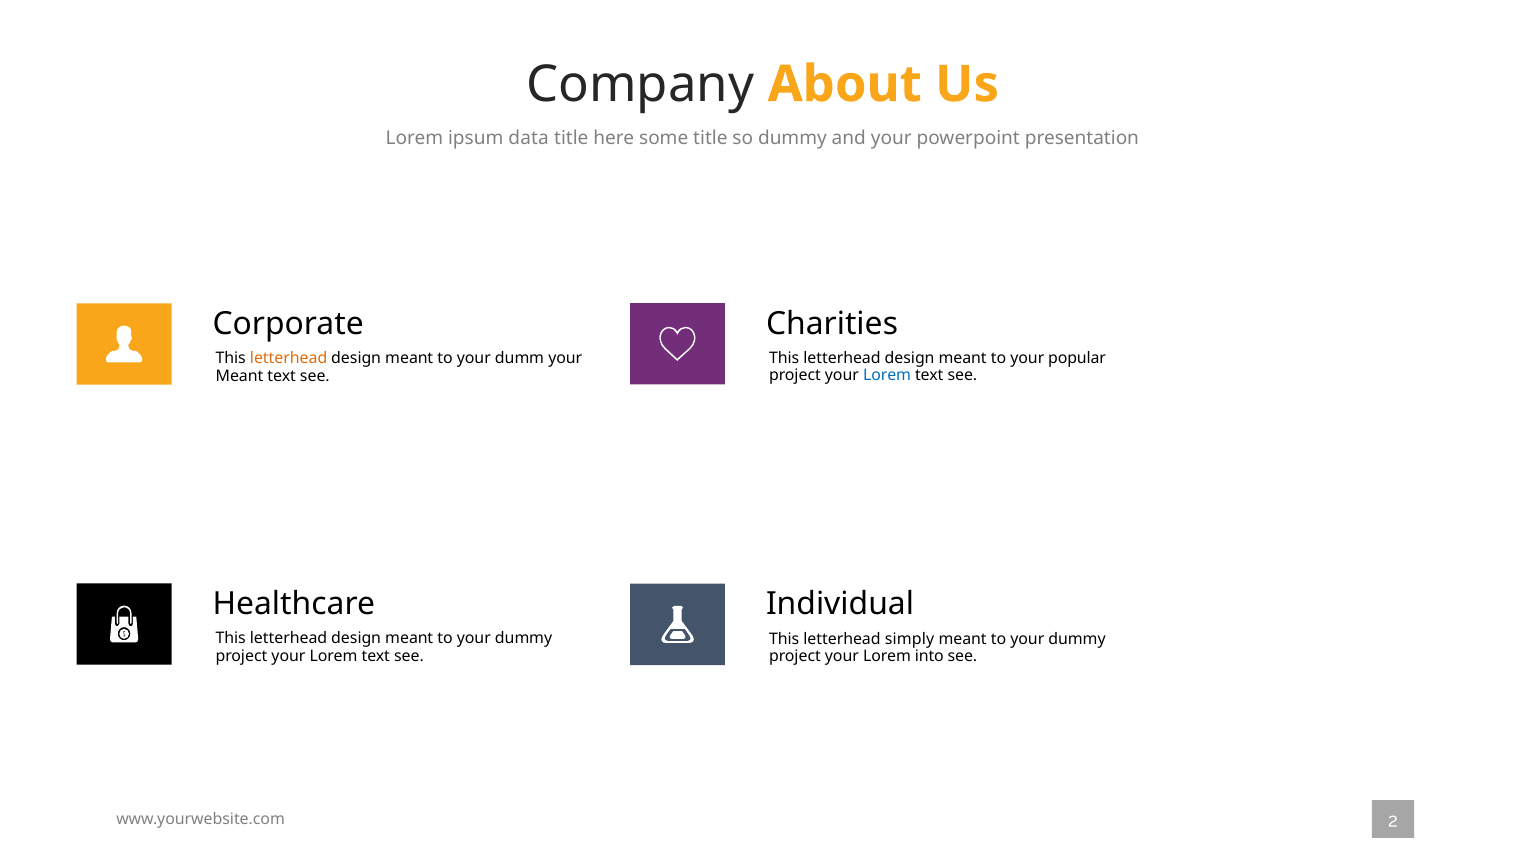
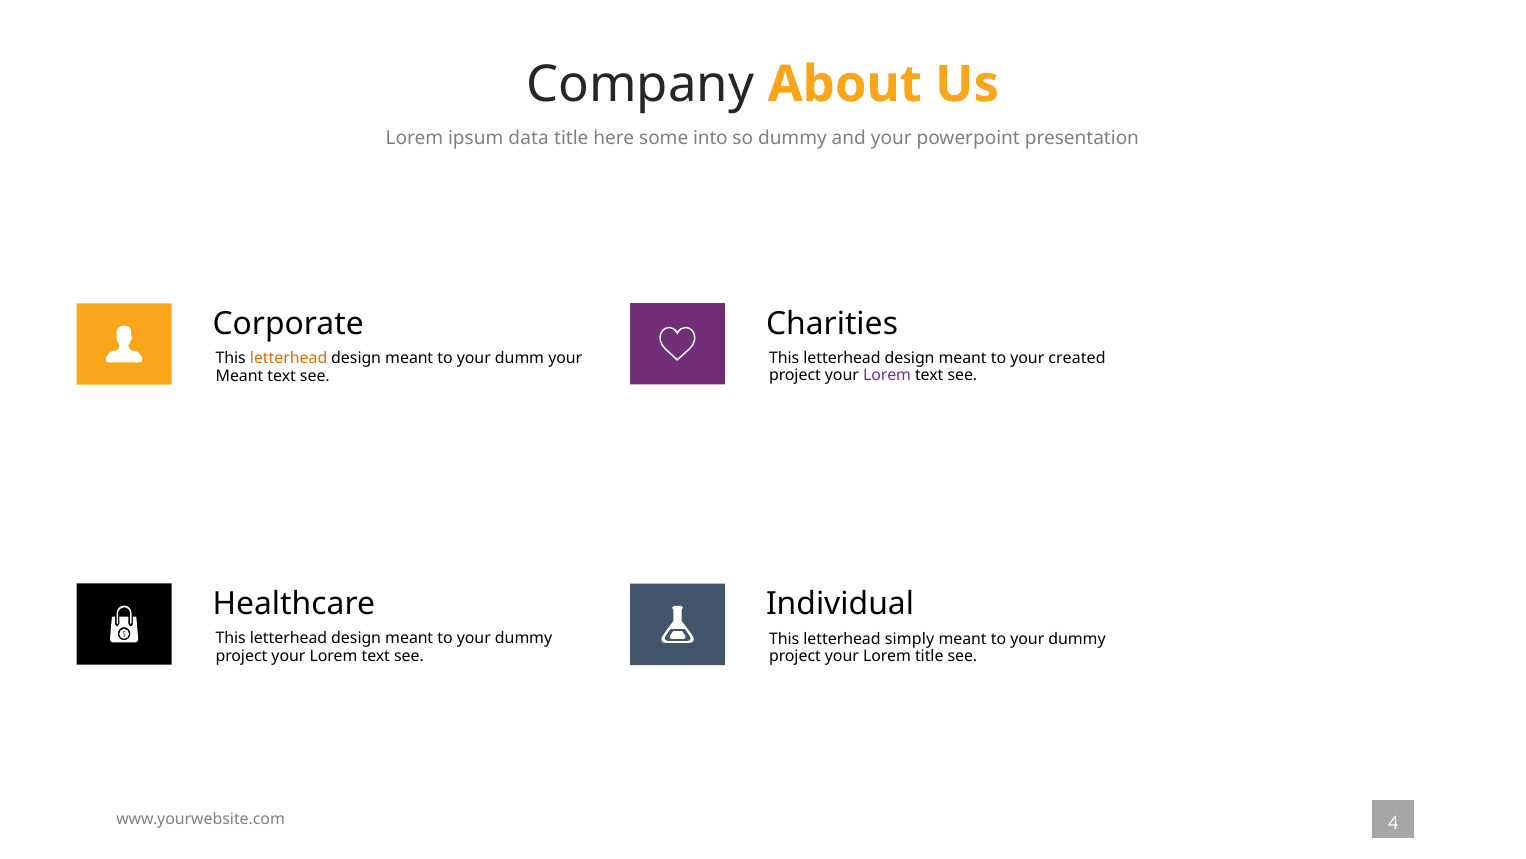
some title: title -> into (710, 138)
popular: popular -> created (1077, 358)
Lorem colour: blue -> purple (887, 375)
Lorem into: into -> title (929, 656)
2: 2 -> 4 (1393, 820)
